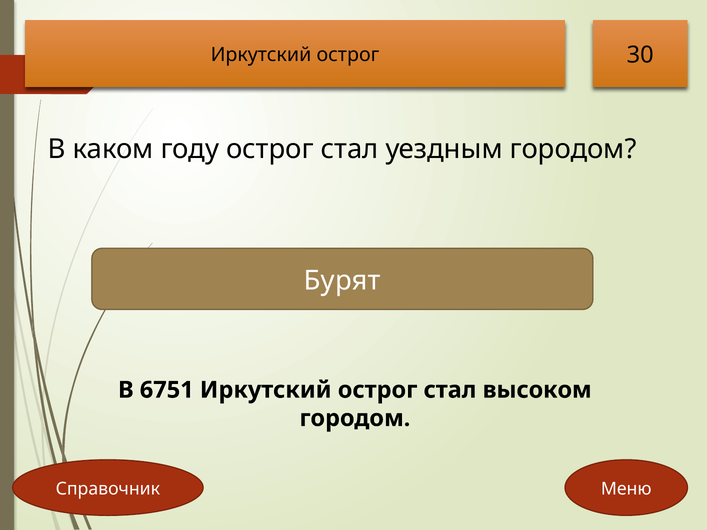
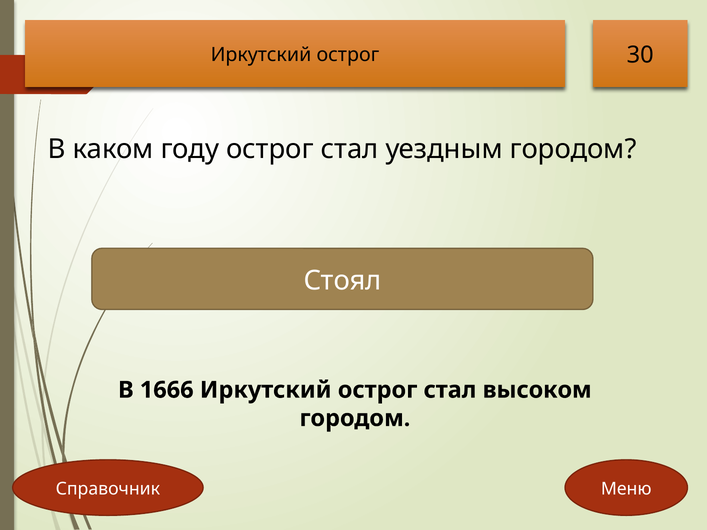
Бурят: Бурят -> Стоял (342, 281)
6751: 6751 -> 1666 (167, 390)
